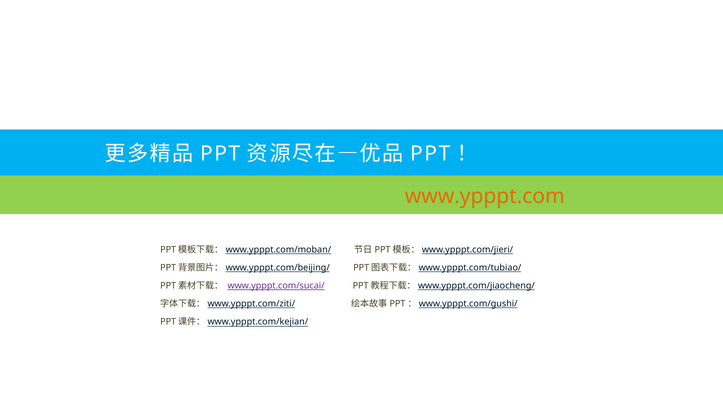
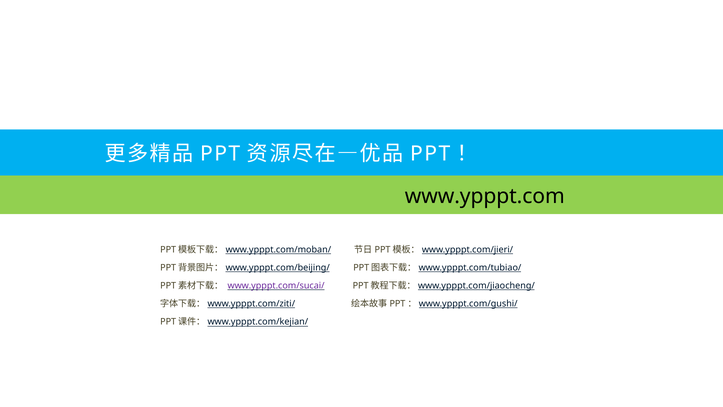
www.ypppt.com colour: orange -> black (485, 196)
